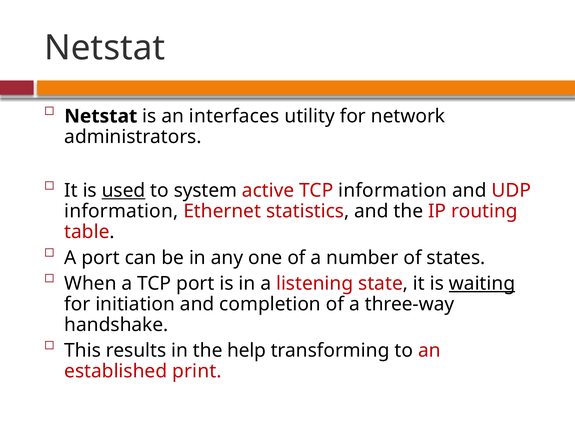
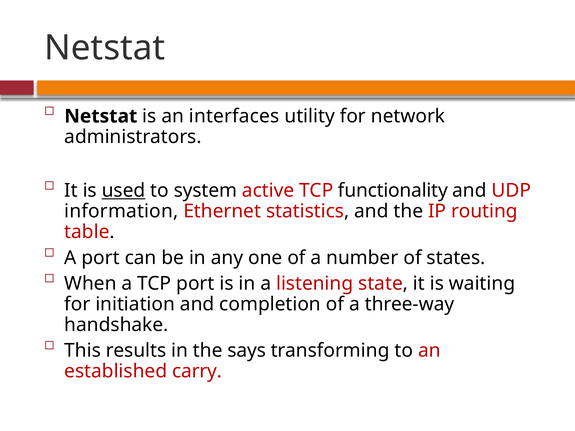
TCP information: information -> functionality (393, 191)
waiting underline: present -> none (482, 284)
help: help -> says (247, 351)
print: print -> carry (197, 371)
